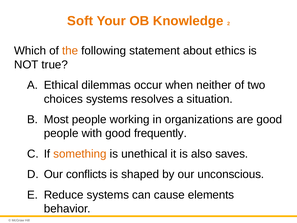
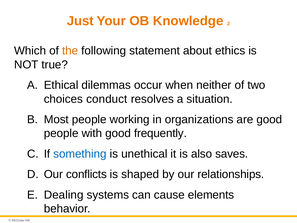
Soft: Soft -> Just (80, 21)
choices systems: systems -> conduct (107, 99)
something colour: orange -> blue (80, 154)
unconscious: unconscious -> relationships (231, 174)
Reduce: Reduce -> Dealing (64, 195)
